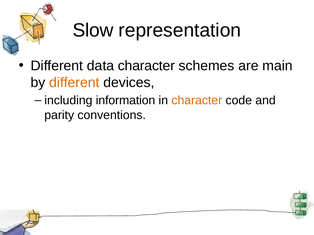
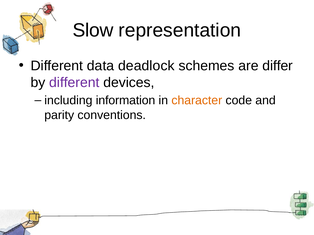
data character: character -> deadlock (146, 66)
main: main -> differ (278, 66)
different colour: orange -> purple (74, 83)
